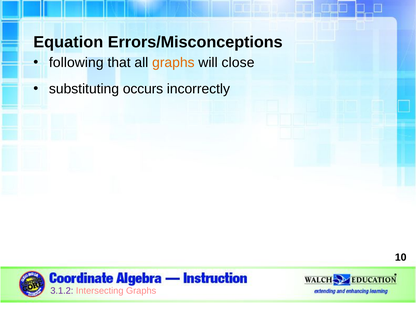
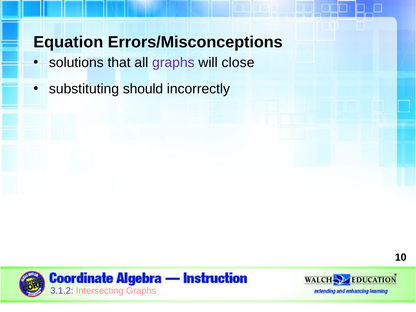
following: following -> solutions (76, 63)
graphs colour: orange -> purple (173, 63)
occurs: occurs -> should (143, 89)
